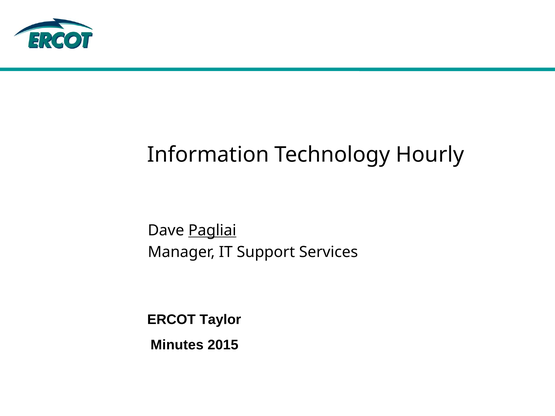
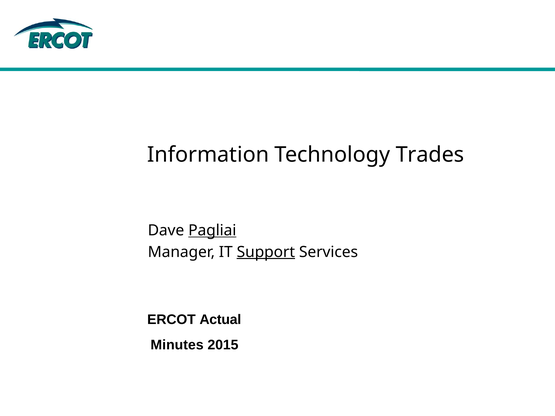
Hourly: Hourly -> Trades (430, 155)
Support underline: none -> present (266, 252)
Taylor: Taylor -> Actual (220, 320)
